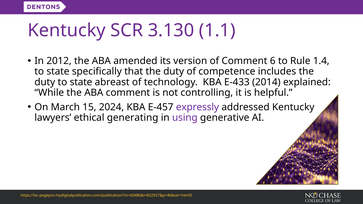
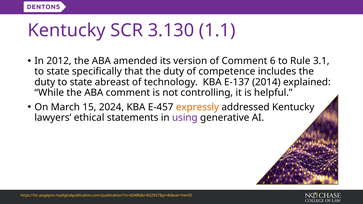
1.4: 1.4 -> 3.1 (321, 61)
E-433: E-433 -> E-137 (237, 82)
expressly colour: purple -> orange (197, 107)
generating: generating -> statements (133, 118)
